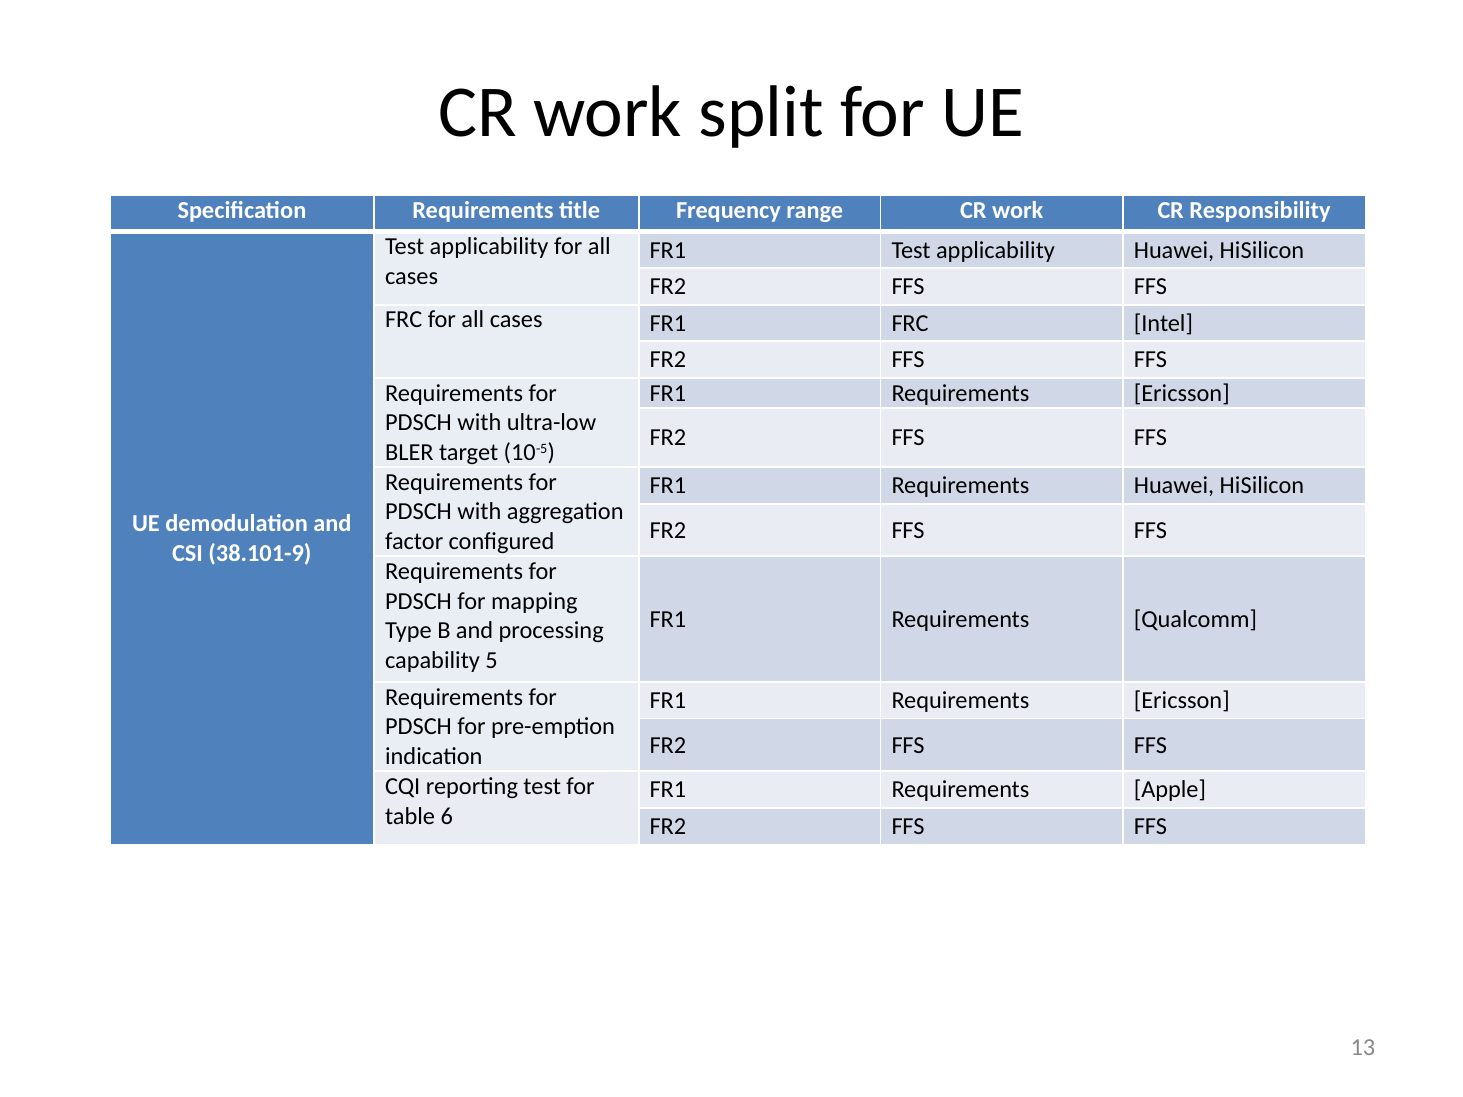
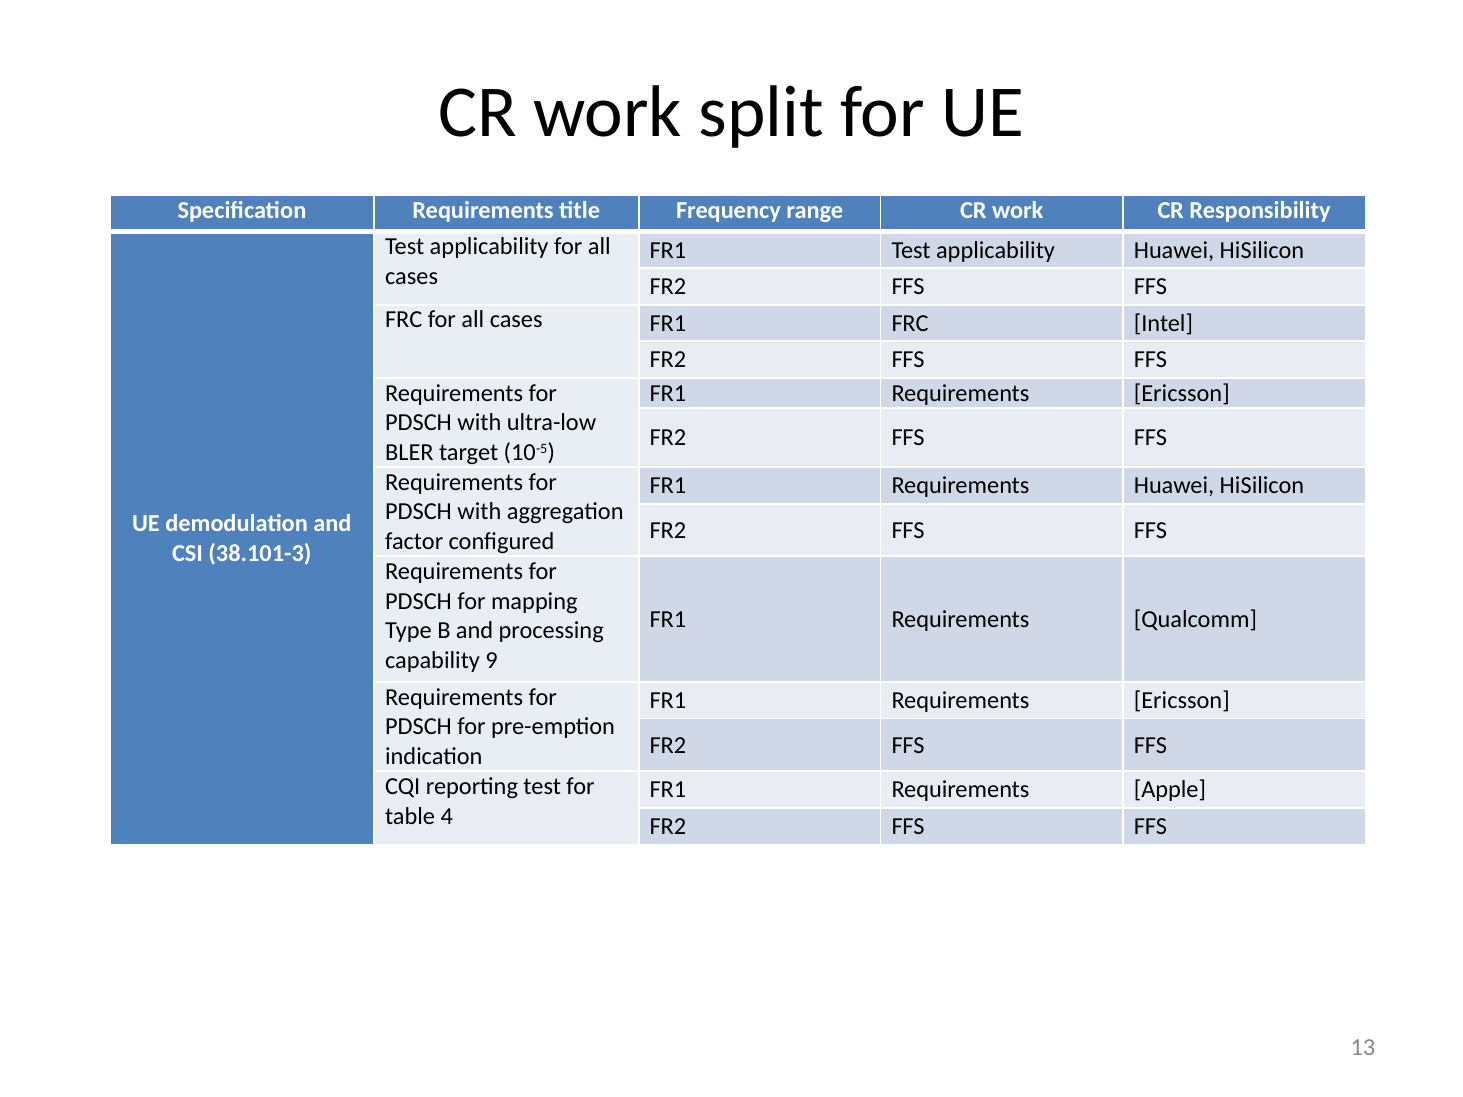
38.101-9: 38.101-9 -> 38.101-3 (260, 553)
5: 5 -> 9 (492, 661)
6: 6 -> 4 (447, 816)
